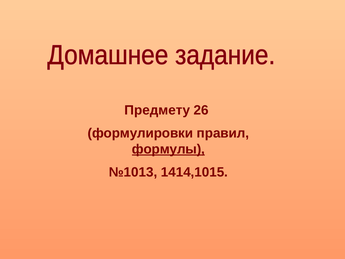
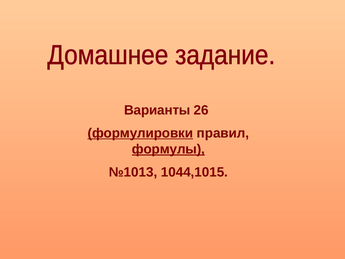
Предмету: Предмету -> Варианты (157, 110)
формулировки underline: none -> present (140, 133)
1414,1015: 1414,1015 -> 1044,1015 (194, 172)
